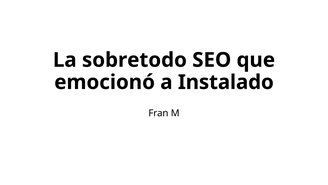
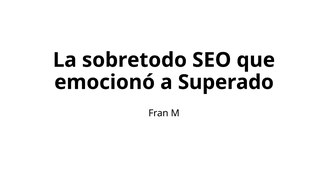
Instalado: Instalado -> Superado (226, 82)
